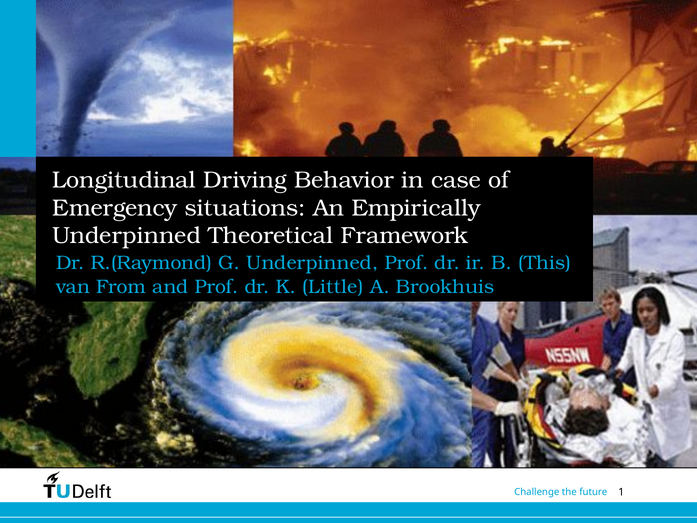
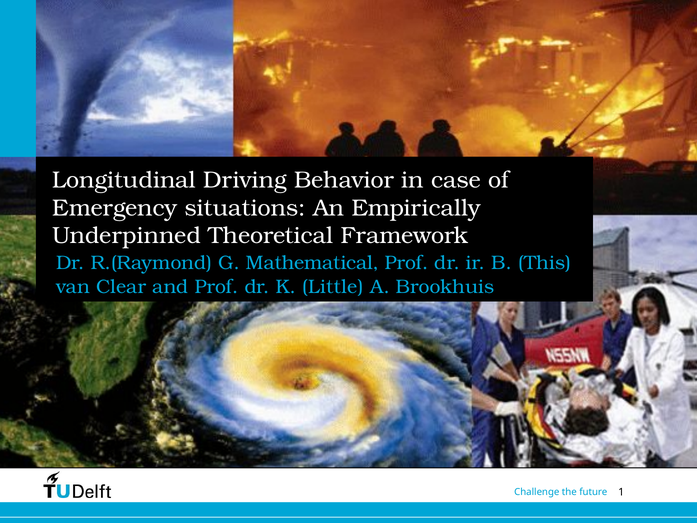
G Underpinned: Underpinned -> Mathematical (312, 263)
From: From -> Clear (121, 287)
